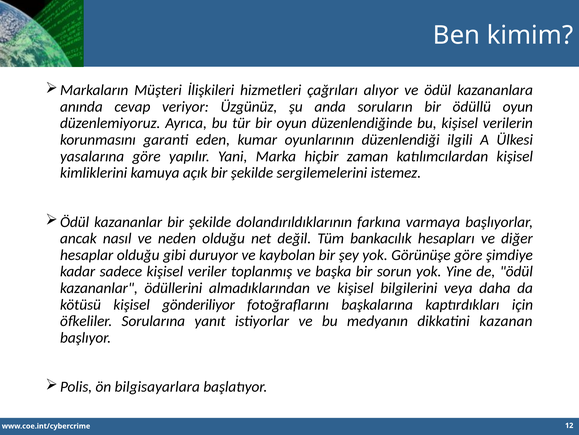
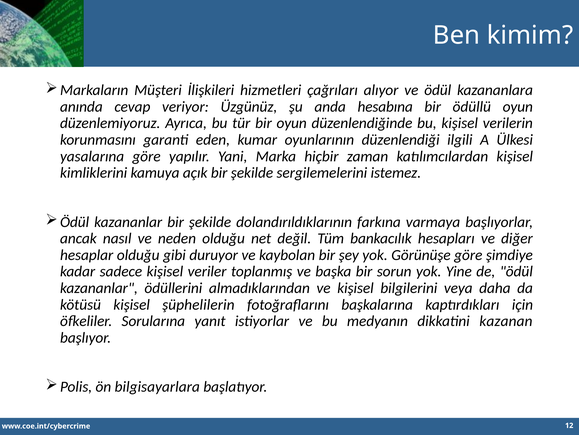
soruların: soruların -> hesabına (385, 107)
gönderiliyor: gönderiliyor -> şüphelilerin (198, 304)
